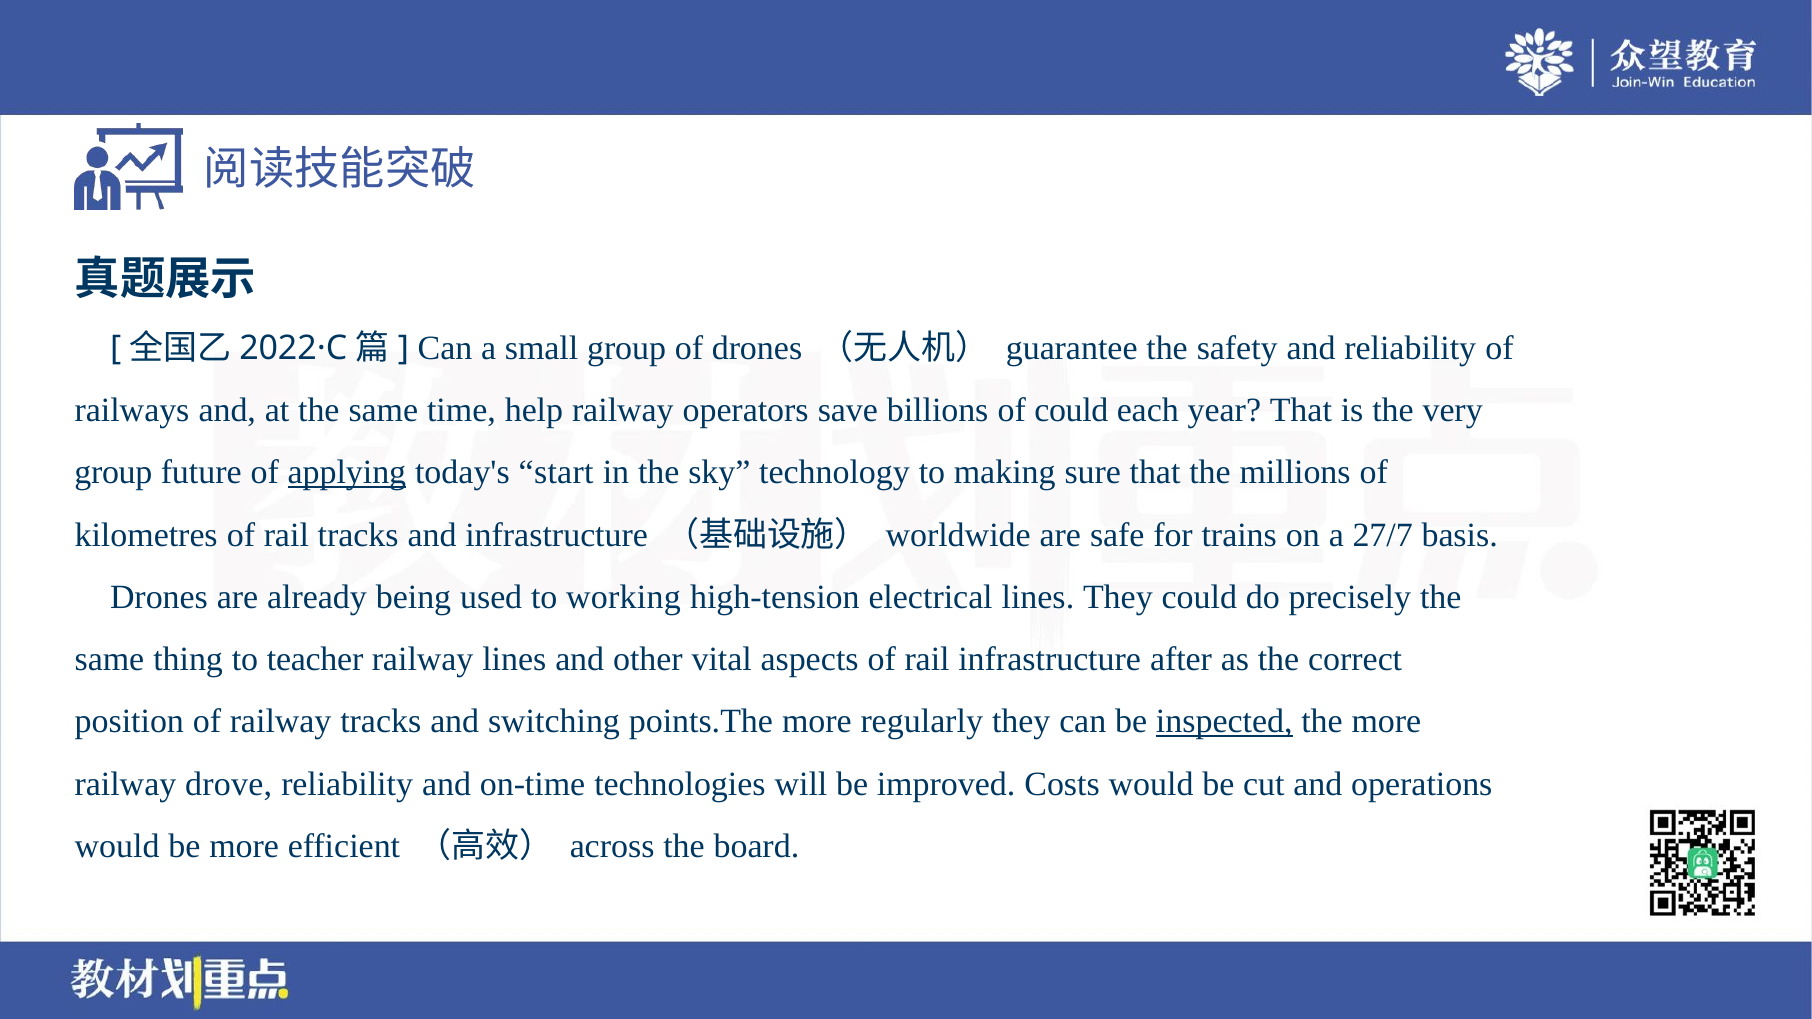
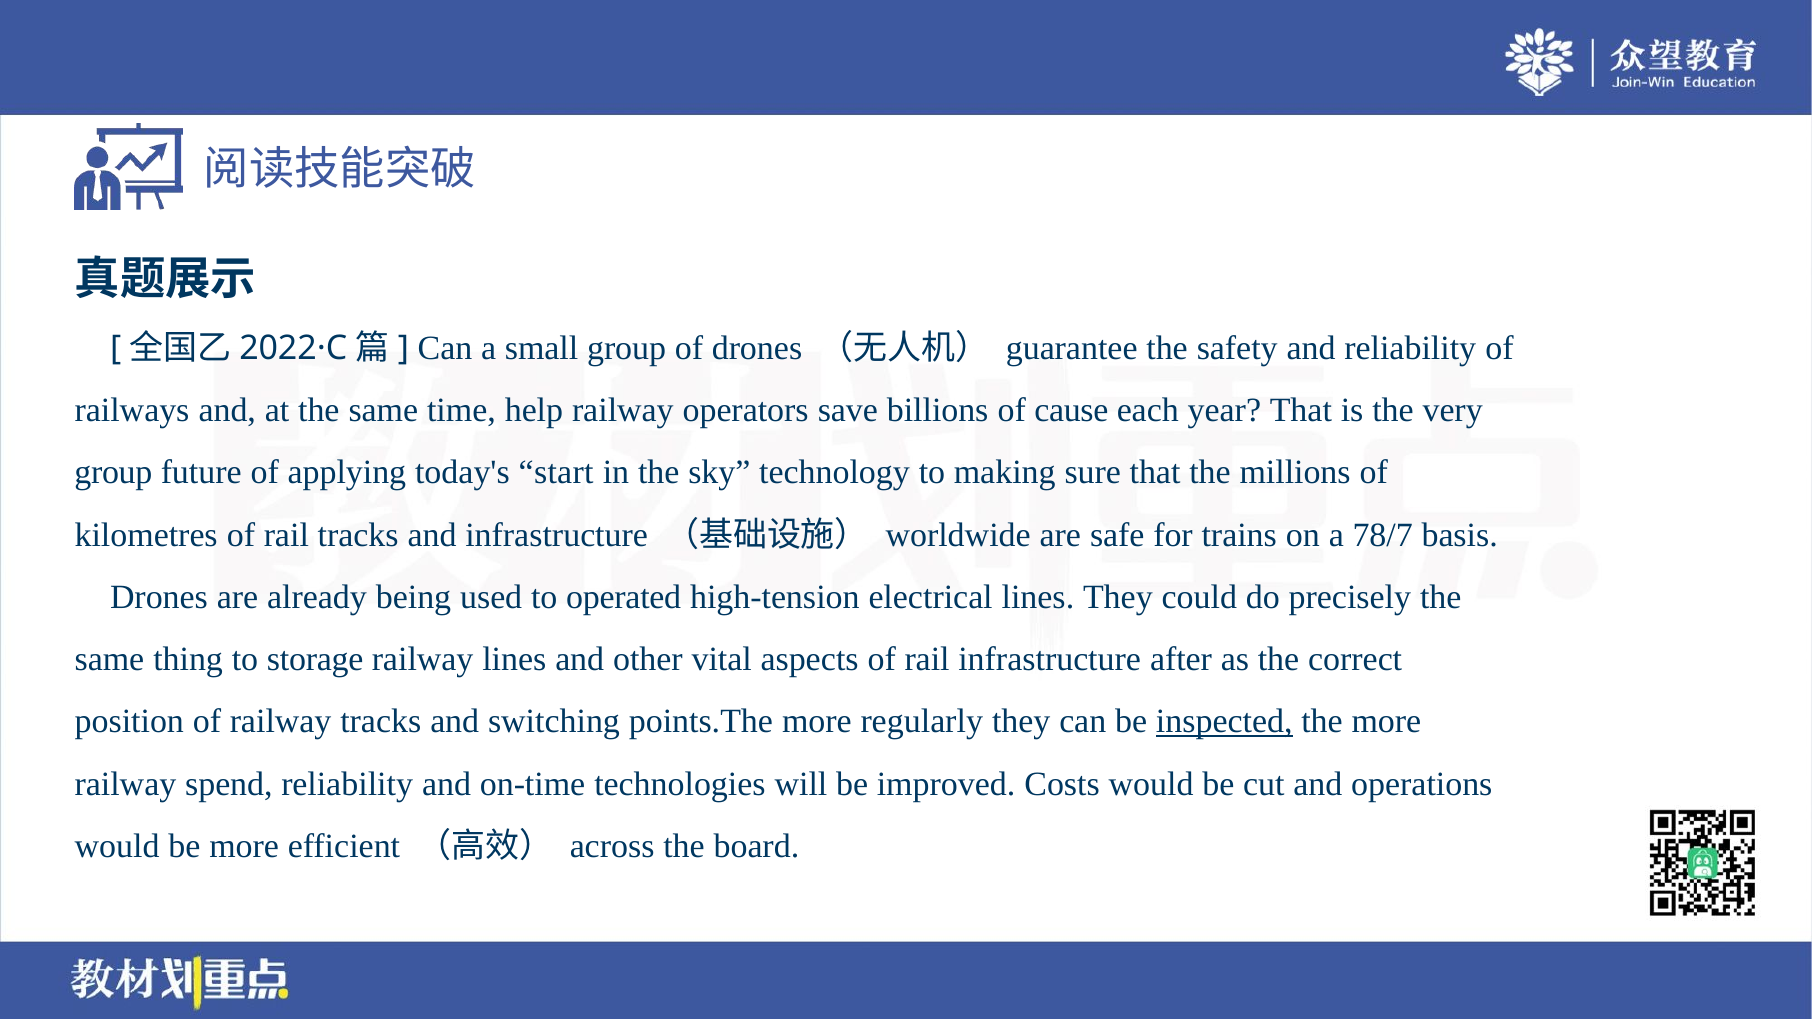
of could: could -> cause (1071, 410)
applying underline: present -> none (347, 473)
27/7: 27/7 -> 78/7 (1383, 535)
working: working -> operated (624, 597)
teacher: teacher -> storage (315, 660)
drove: drove -> spend (229, 784)
